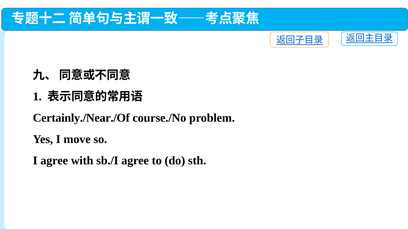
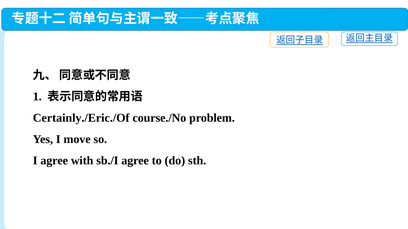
Certainly./Near./Of: Certainly./Near./Of -> Certainly./Eric./Of (81, 118)
